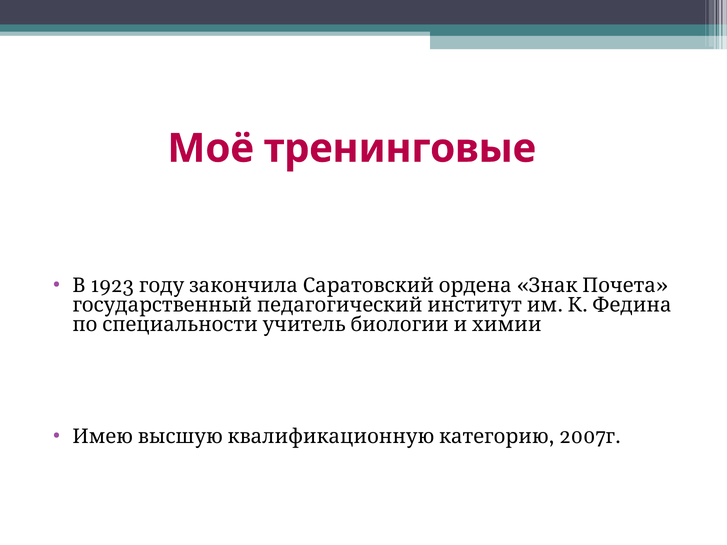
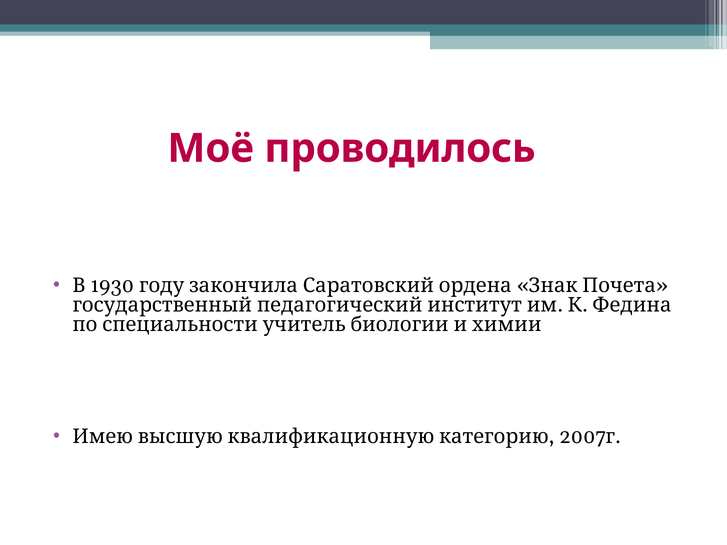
тренинговые: тренинговые -> проводилось (400, 149)
1923: 1923 -> 1930 (112, 286)
